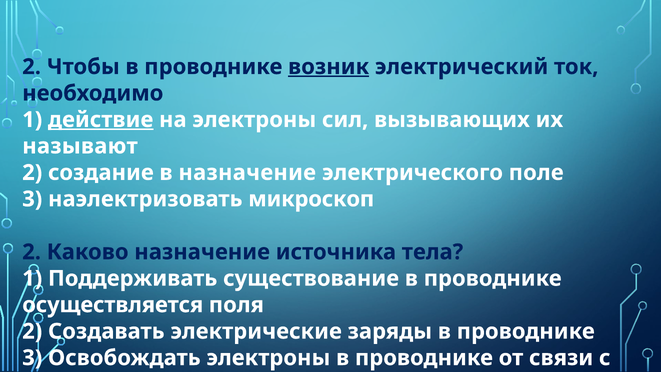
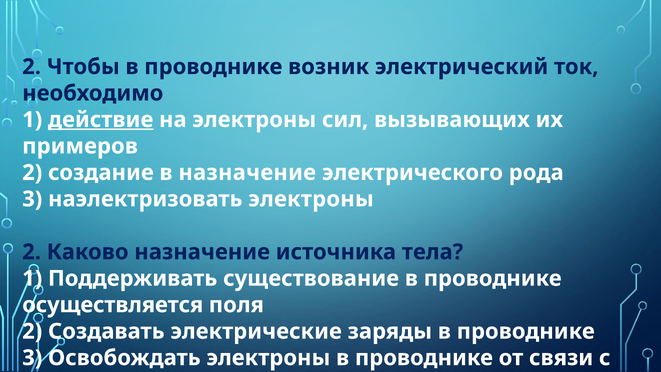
возник underline: present -> none (329, 67)
называют: называют -> примеров (80, 146)
поле: поле -> рода (536, 173)
наэлектризовать микроскоп: микроскоп -> электроны (311, 199)
